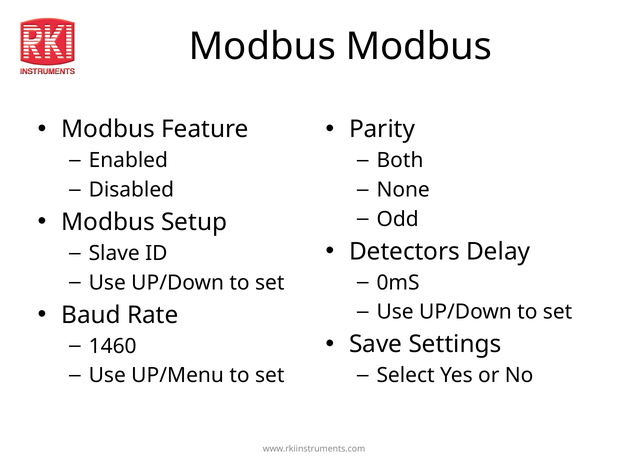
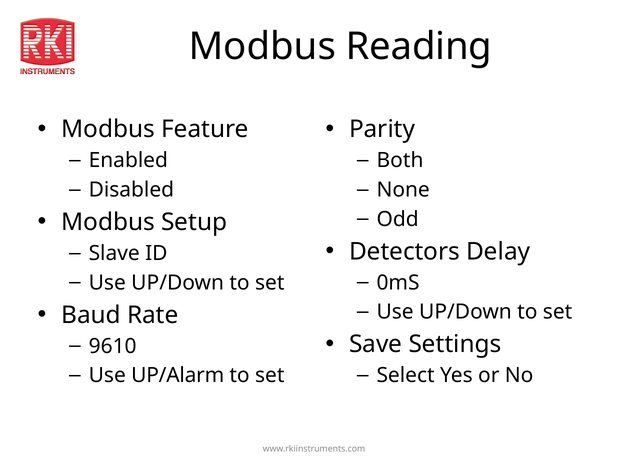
Modbus Modbus: Modbus -> Reading (419, 47)
1460: 1460 -> 9610 (113, 346)
UP/Menu: UP/Menu -> UP/Alarm (178, 376)
